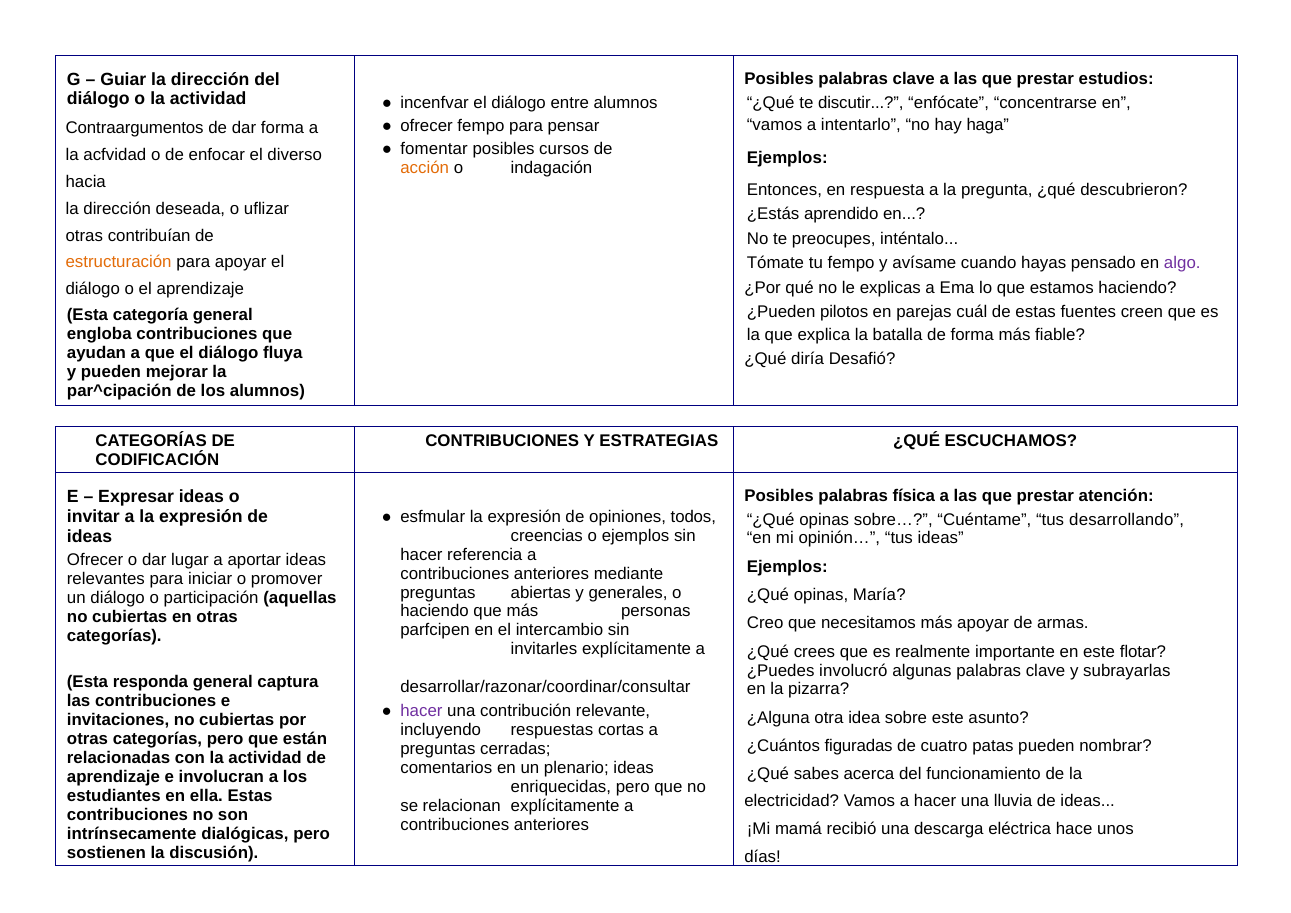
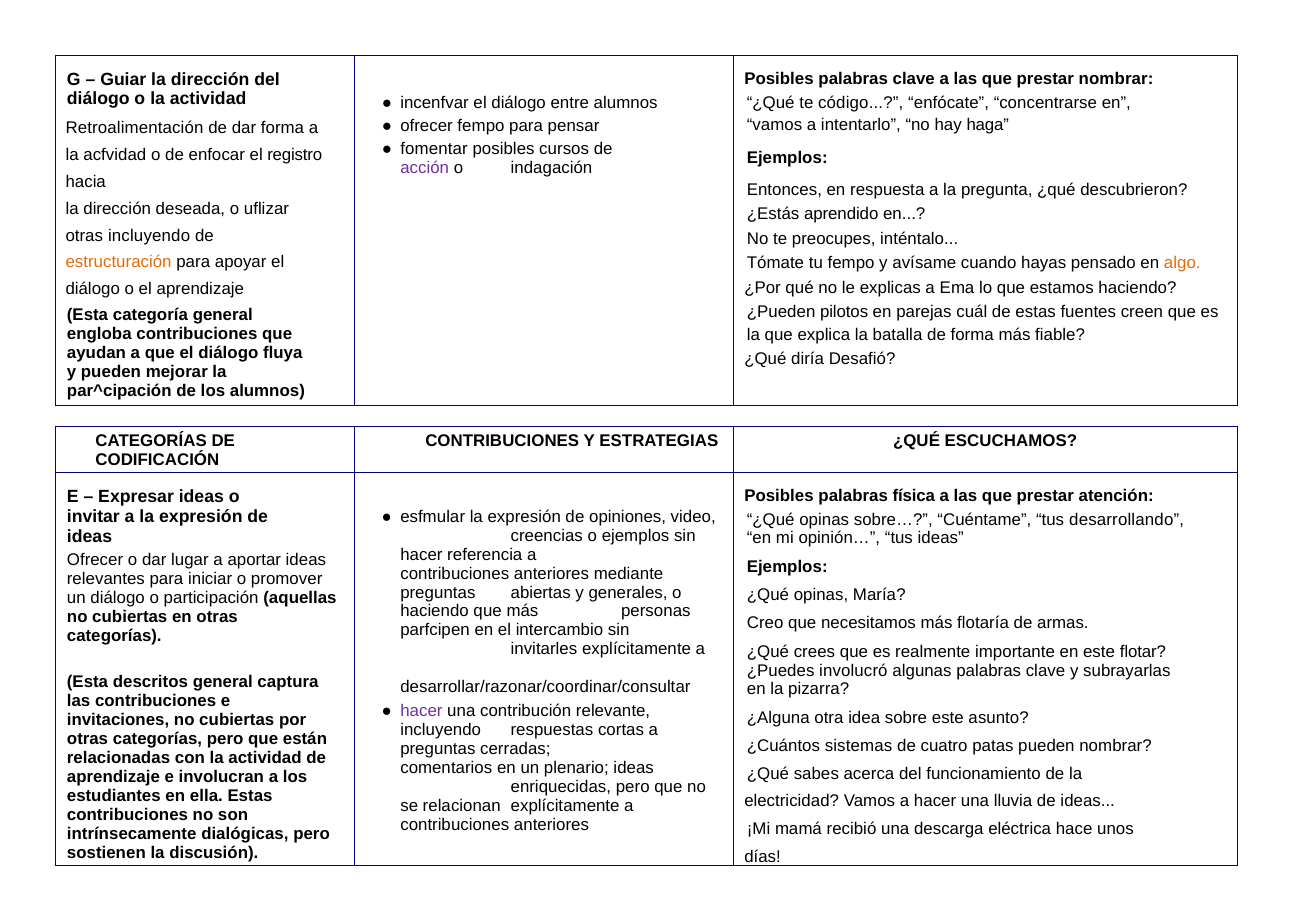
prestar estudios: estudios -> nombrar (1116, 79)
discutir: discutir -> código (861, 103)
Contraargumentos: Contraargumentos -> Retroalimentación (135, 128)
diverso: diverso -> registro (295, 155)
acción colour: orange -> purple (425, 168)
otras contribuían: contribuían -> incluyendo (149, 236)
algo colour: purple -> orange (1182, 263)
todos: todos -> video (693, 517)
más apoyar: apoyar -> ﬂotaría (983, 623)
responda: responda -> descritos (150, 682)
figuradas: figuradas -> sistemas (859, 746)
